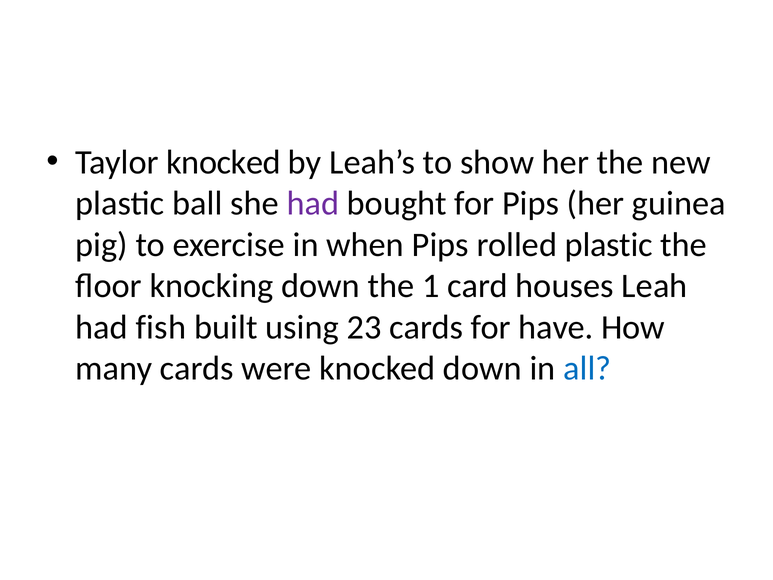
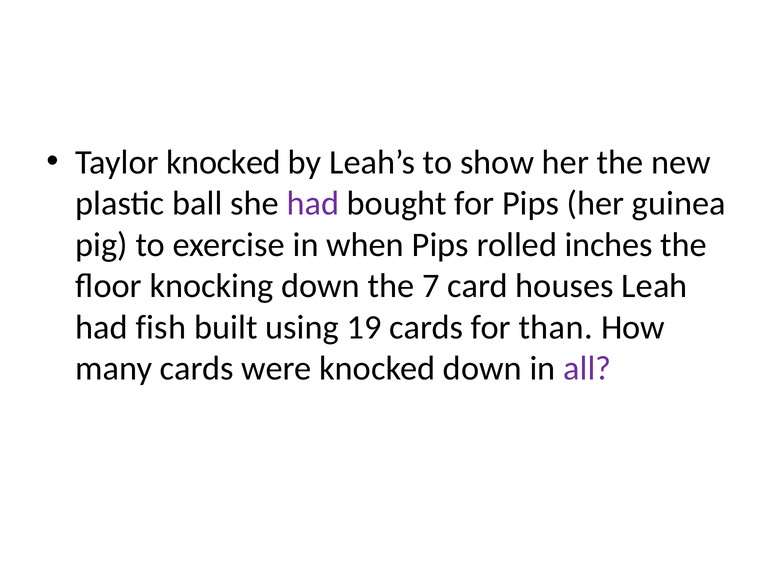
rolled plastic: plastic -> inches (609, 245)
1: 1 -> 7 (431, 286)
23: 23 -> 19 (364, 327)
have: have -> than (556, 327)
all colour: blue -> purple (587, 368)
